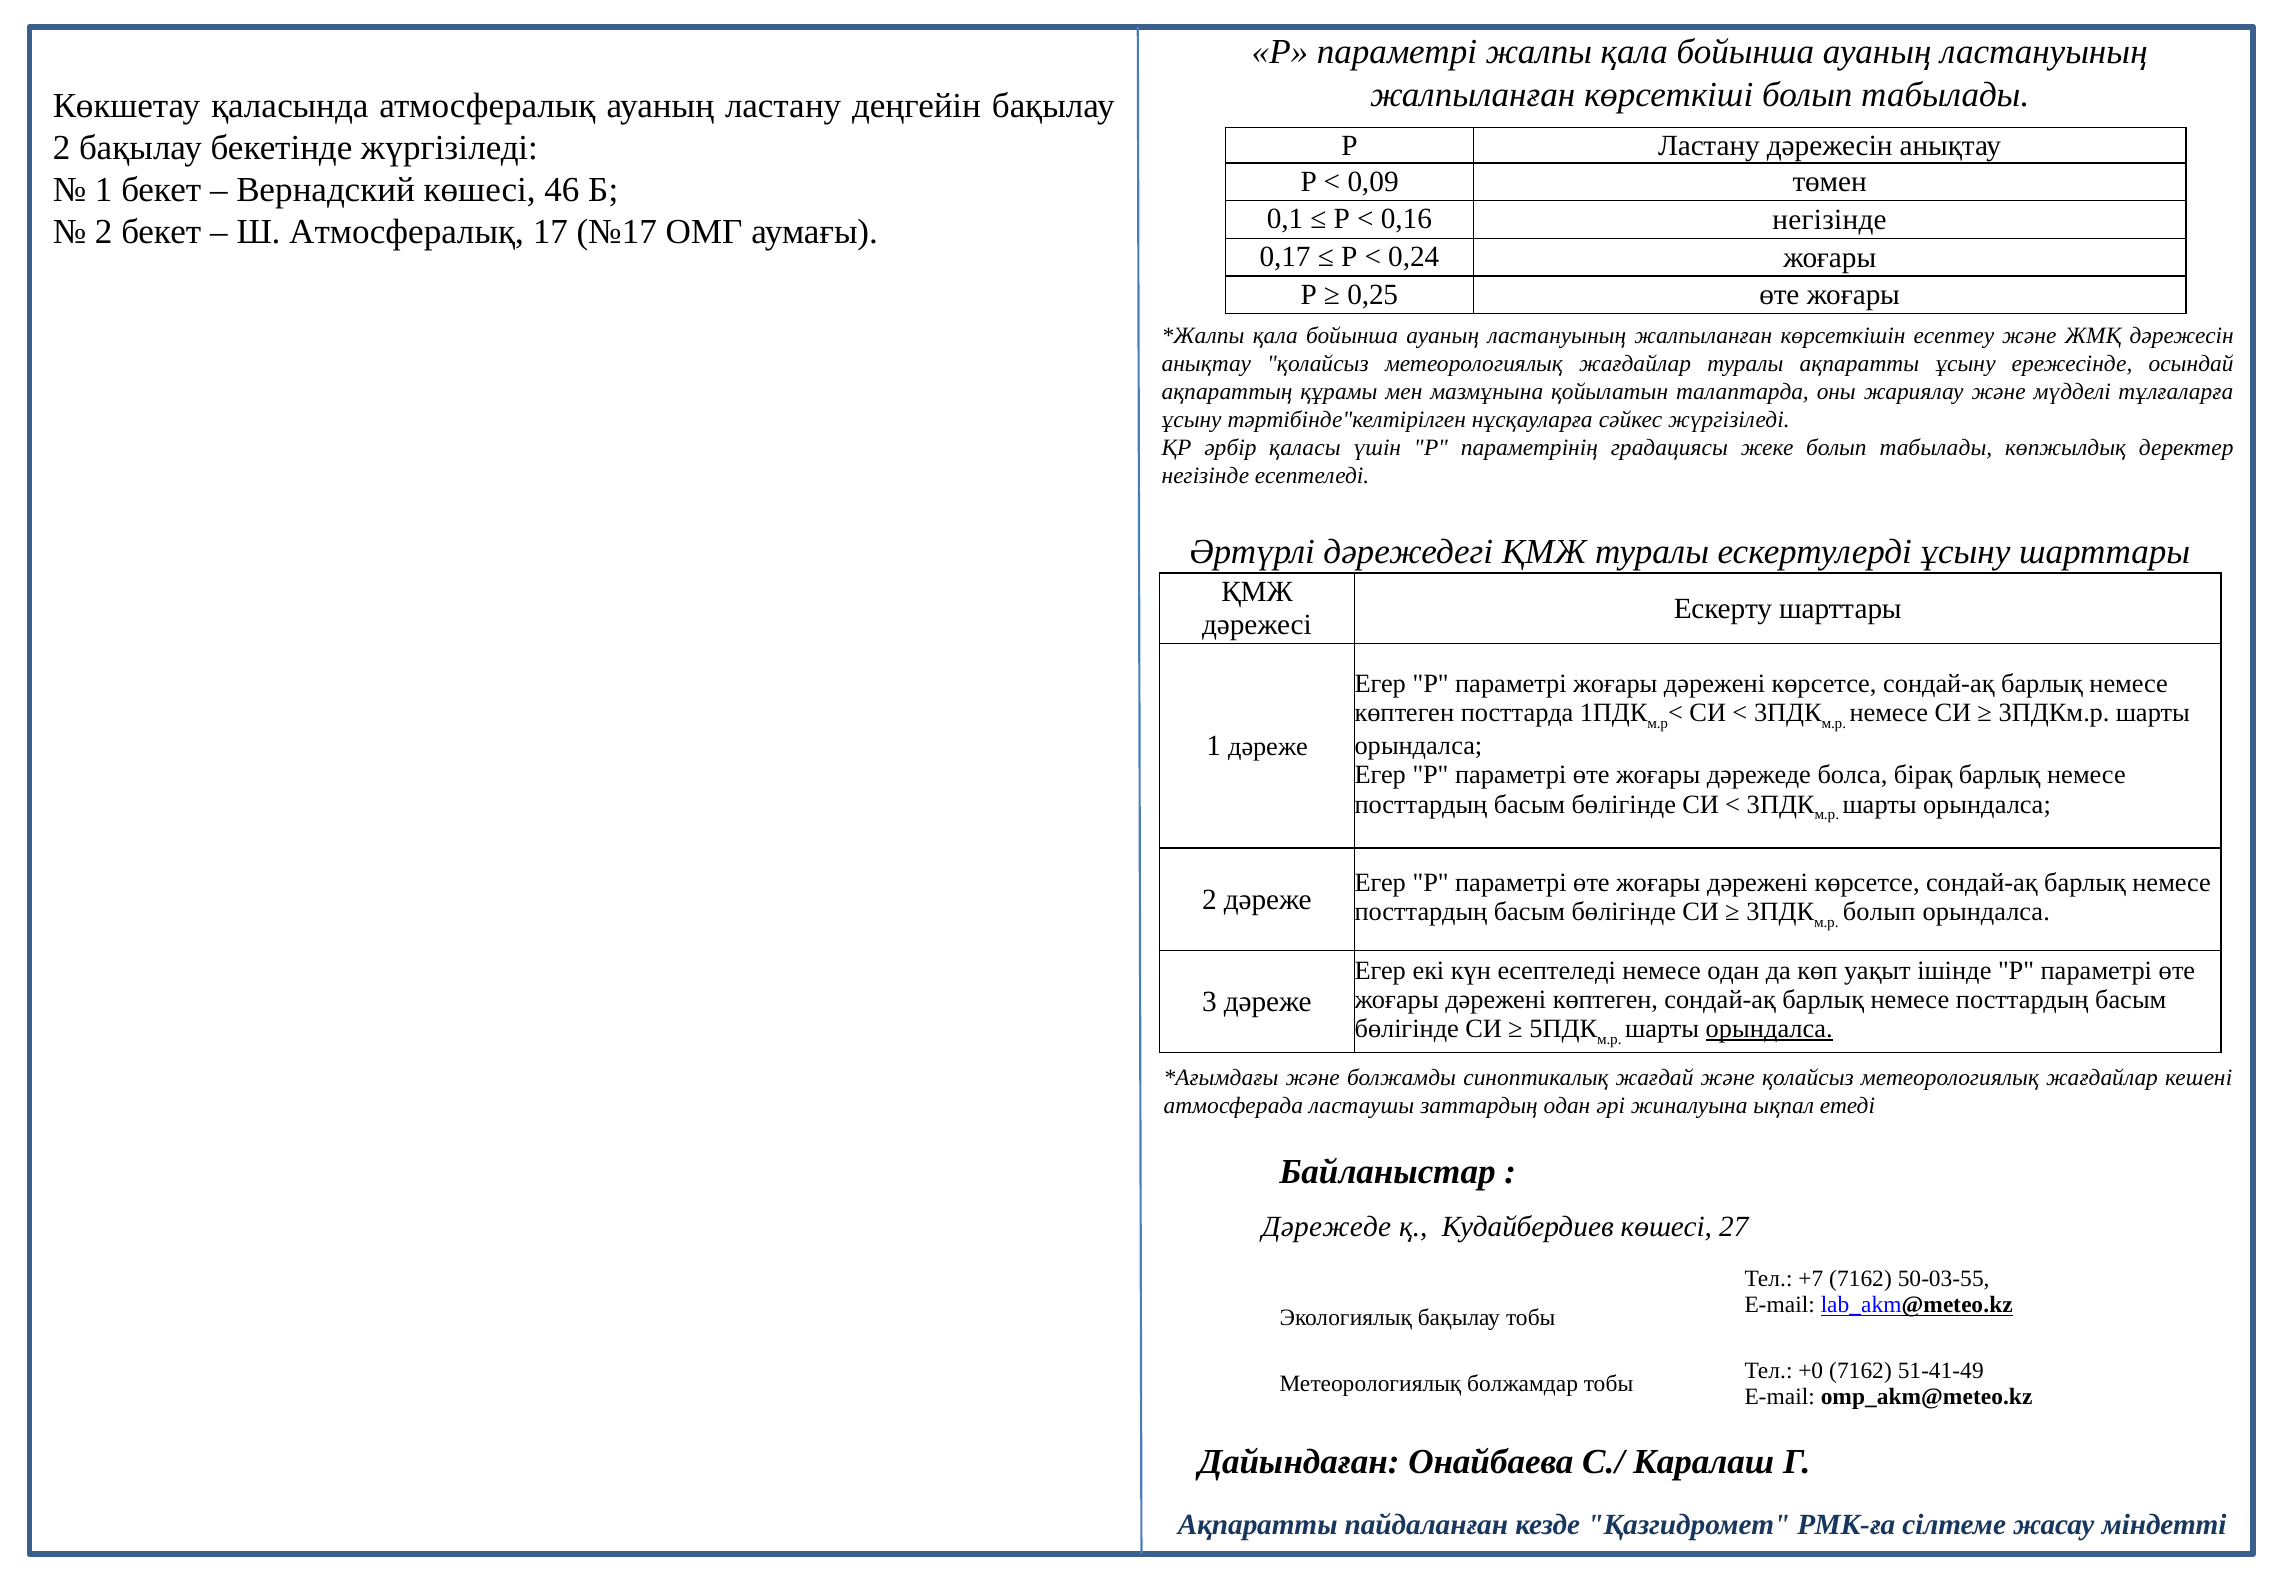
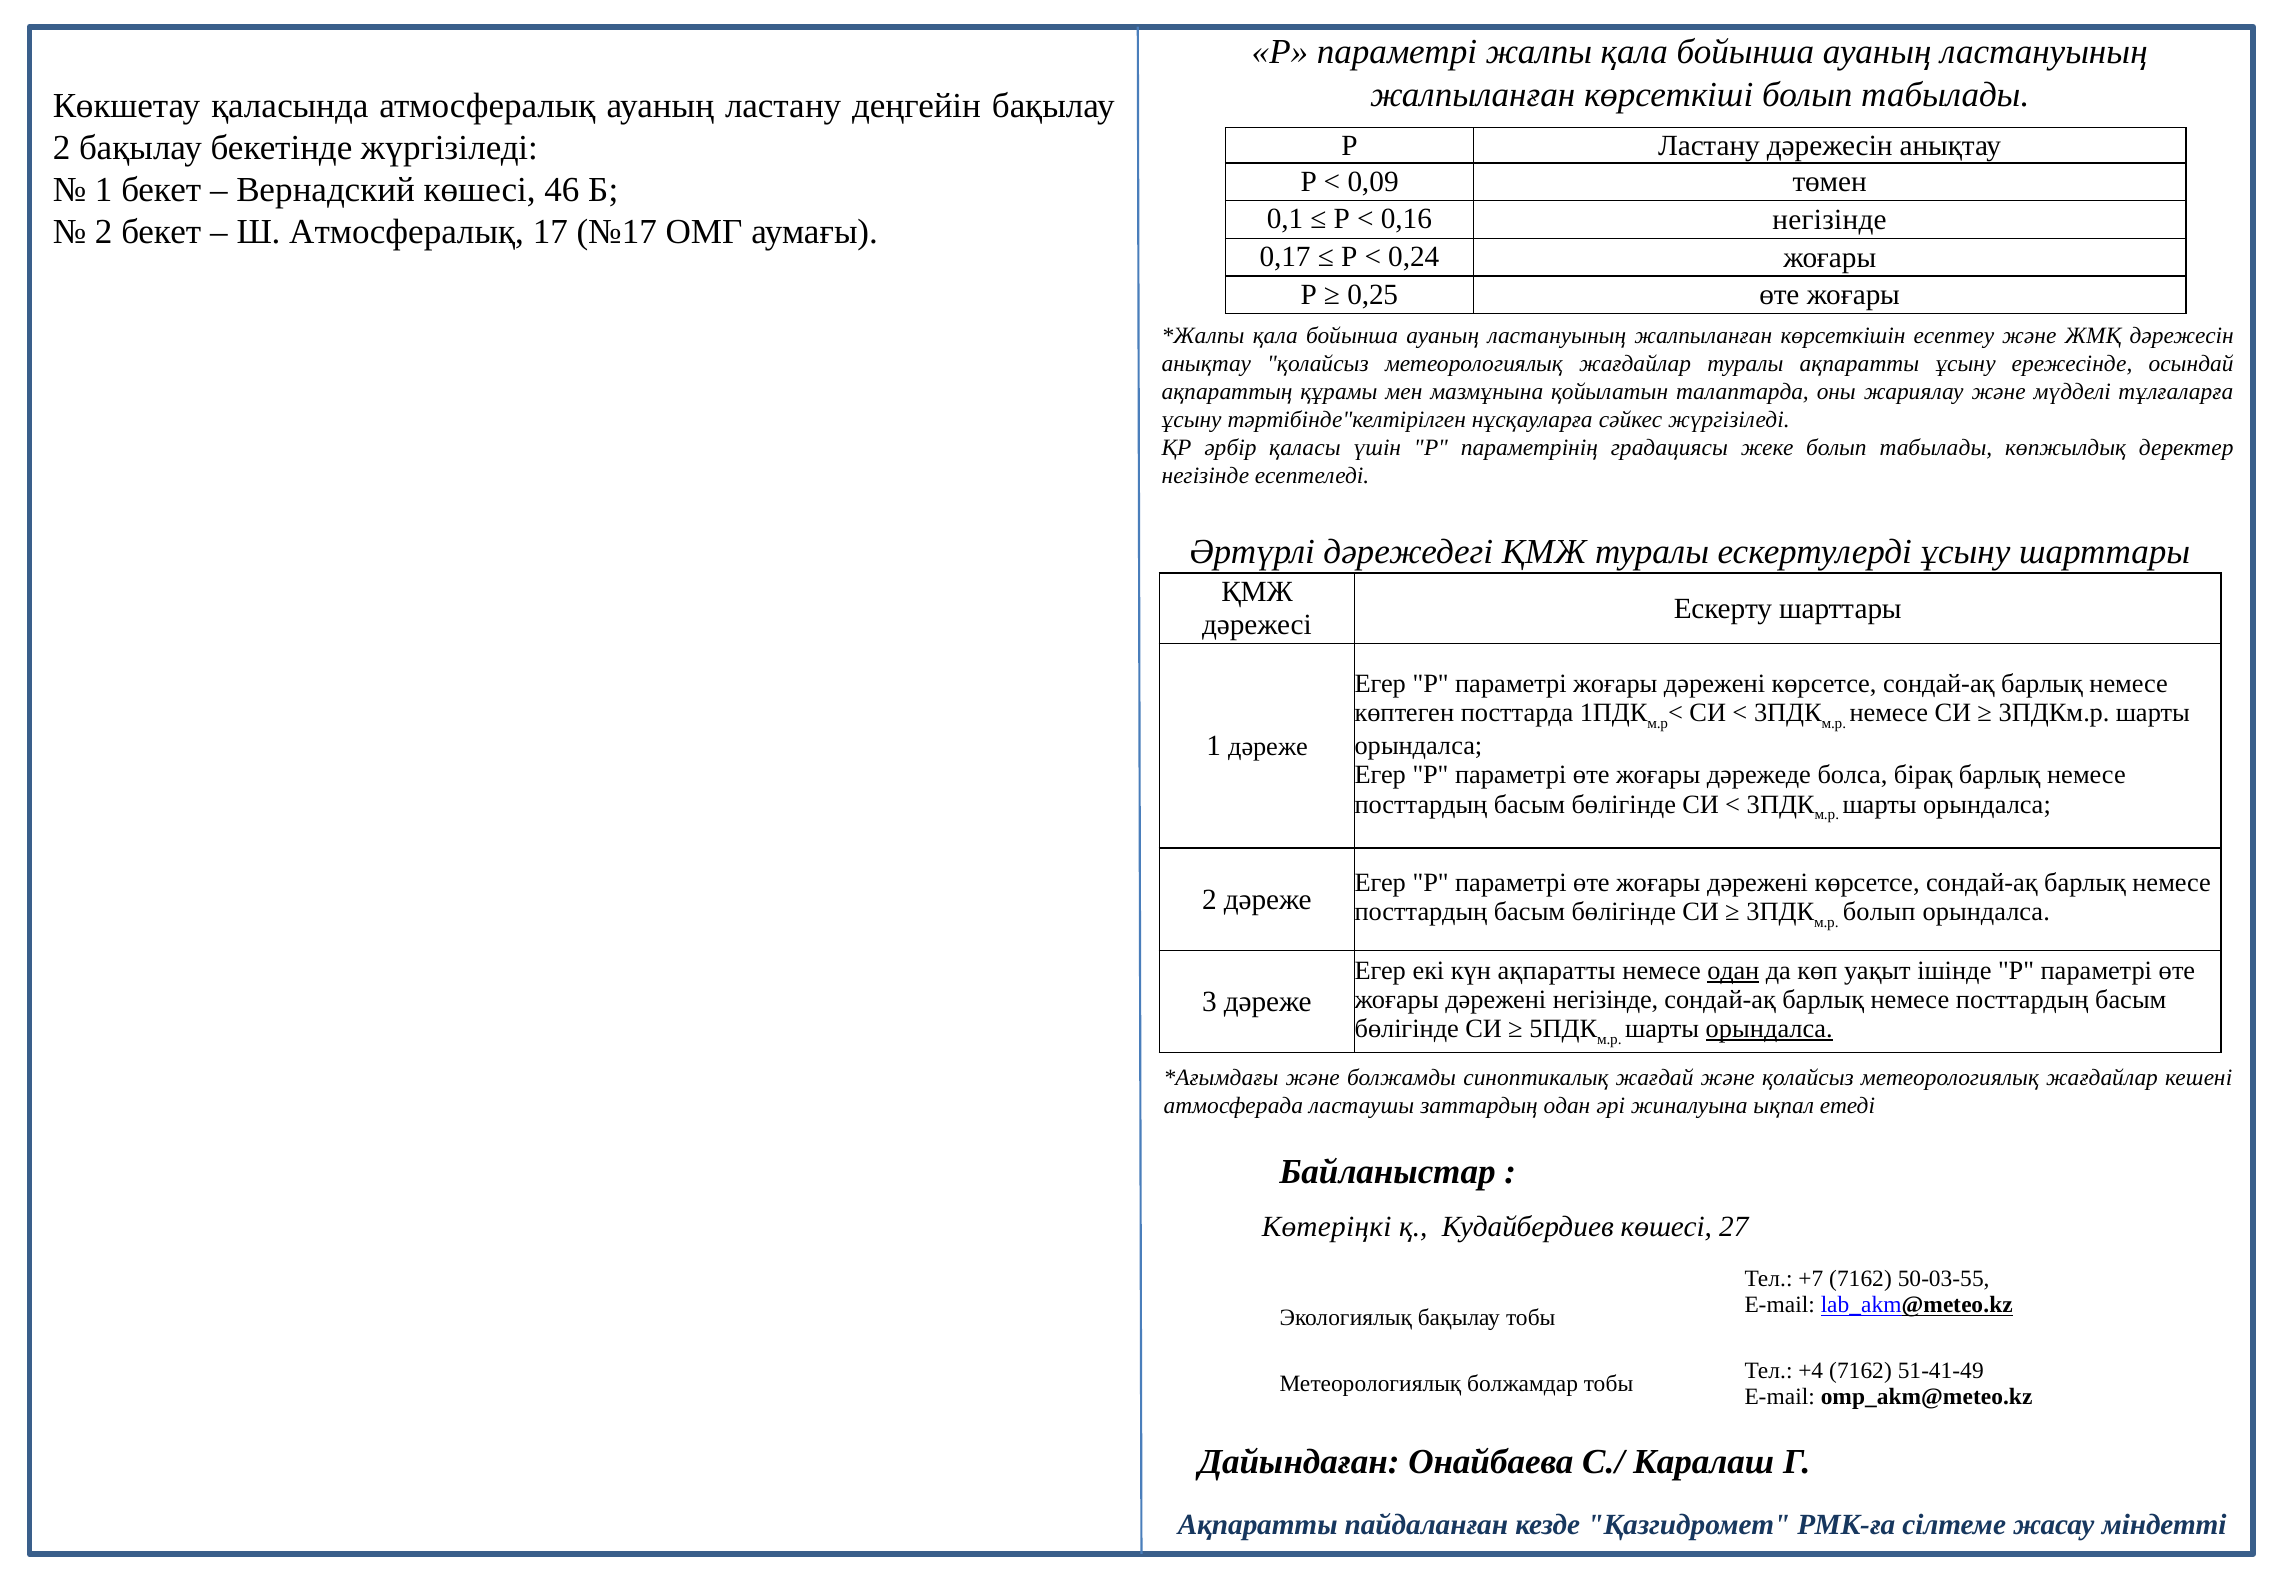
күн есептеледі: есептеледі -> ақпаратты (1557, 970)
одан underline: none -> present (1733, 970)
дәрежені көптеген: көптеген -> негізінде (1606, 999)
Дәрежеде: Дәрежеде -> Көтеріңкі (1327, 1227)
+0: +0 -> +4 (1811, 1370)
